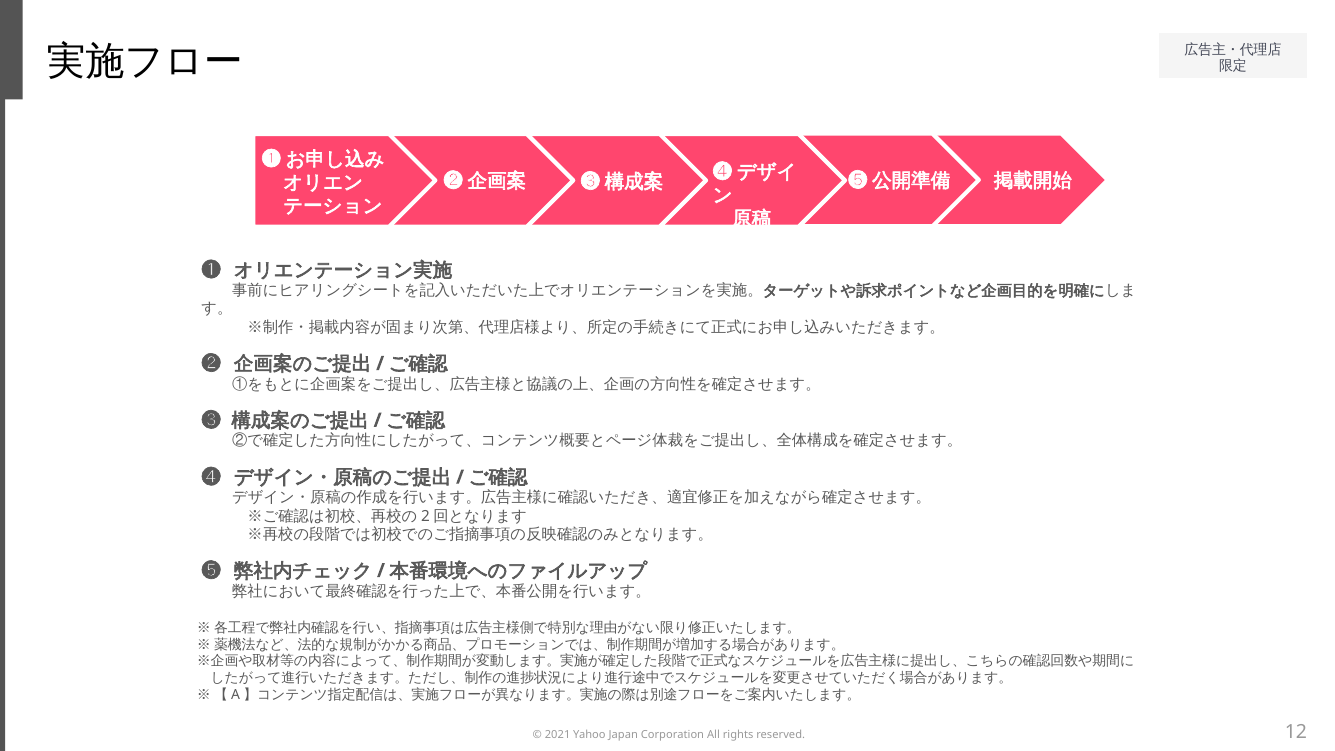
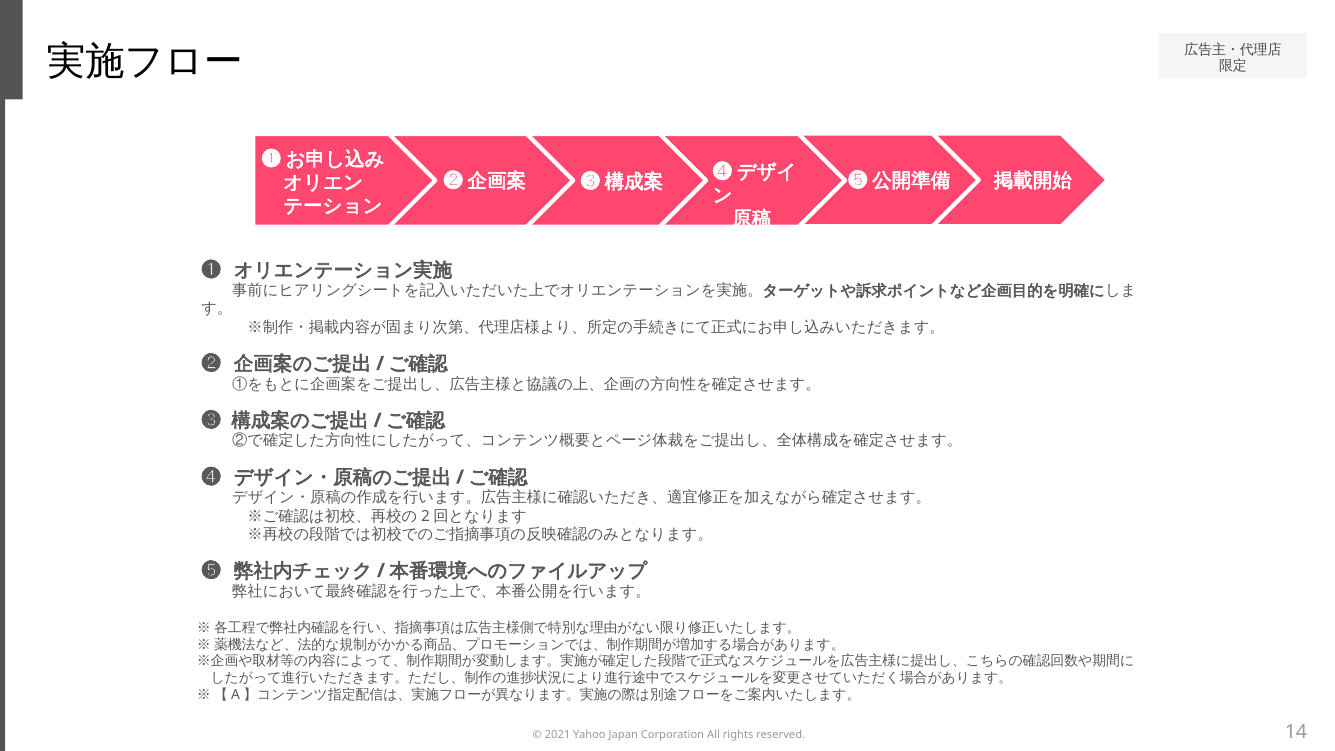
12: 12 -> 14 (1296, 732)
